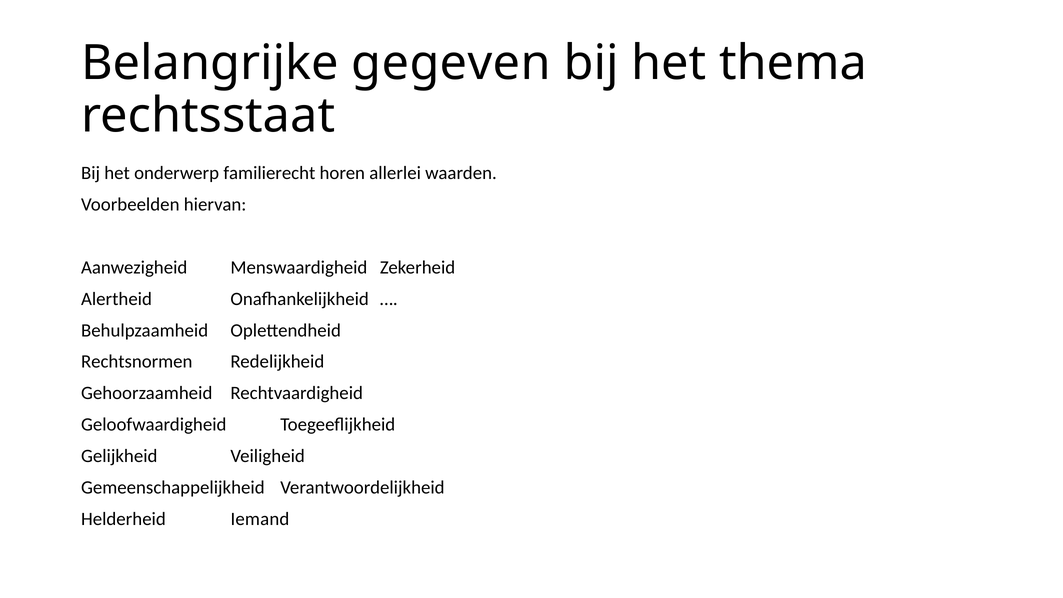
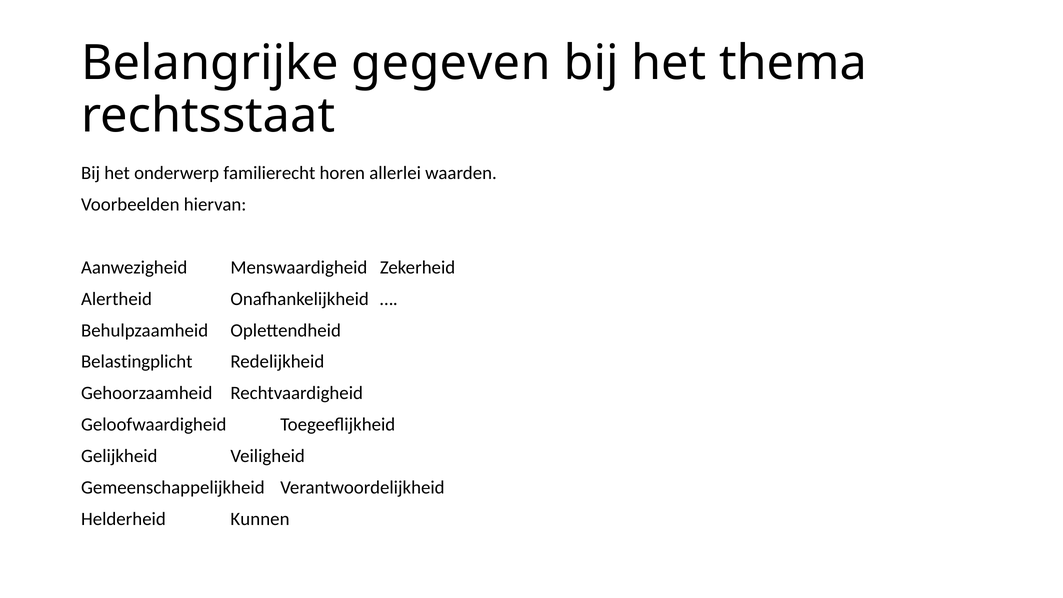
Rechtsnormen: Rechtsnormen -> Belastingplicht (137, 362)
Iemand: Iemand -> Kunnen (260, 519)
